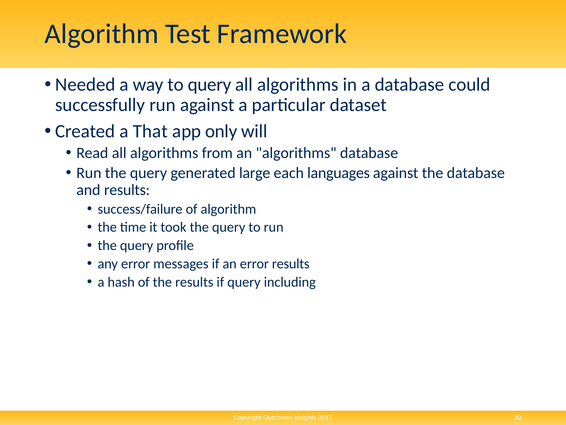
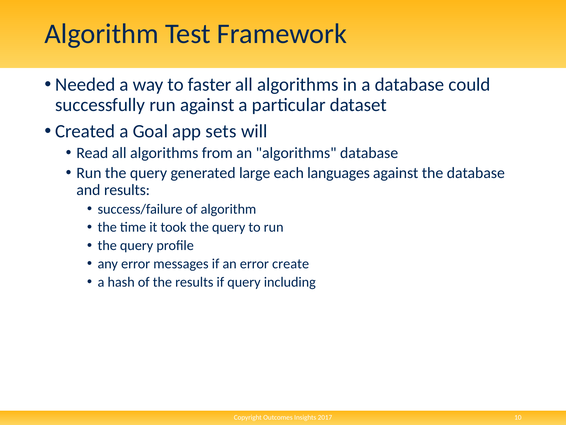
to query: query -> faster (209, 85)
That: That -> Goal (150, 131)
only: only -> sets (221, 131)
error results: results -> create (291, 264)
